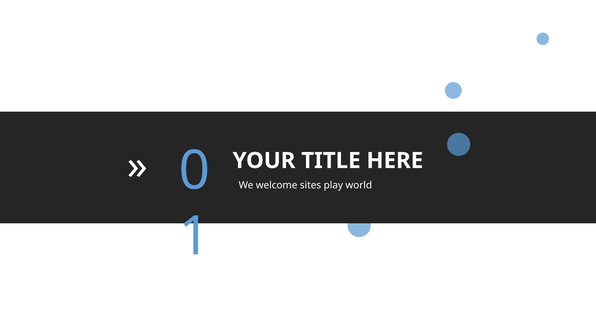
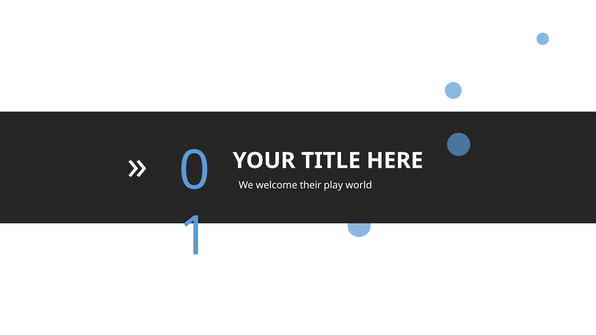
sites: sites -> their (311, 185)
